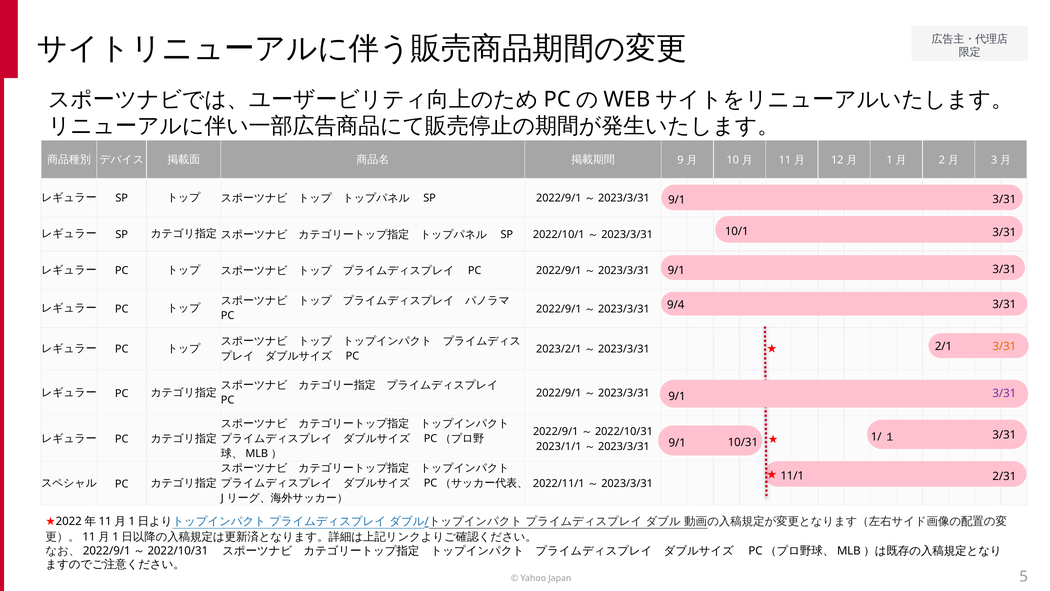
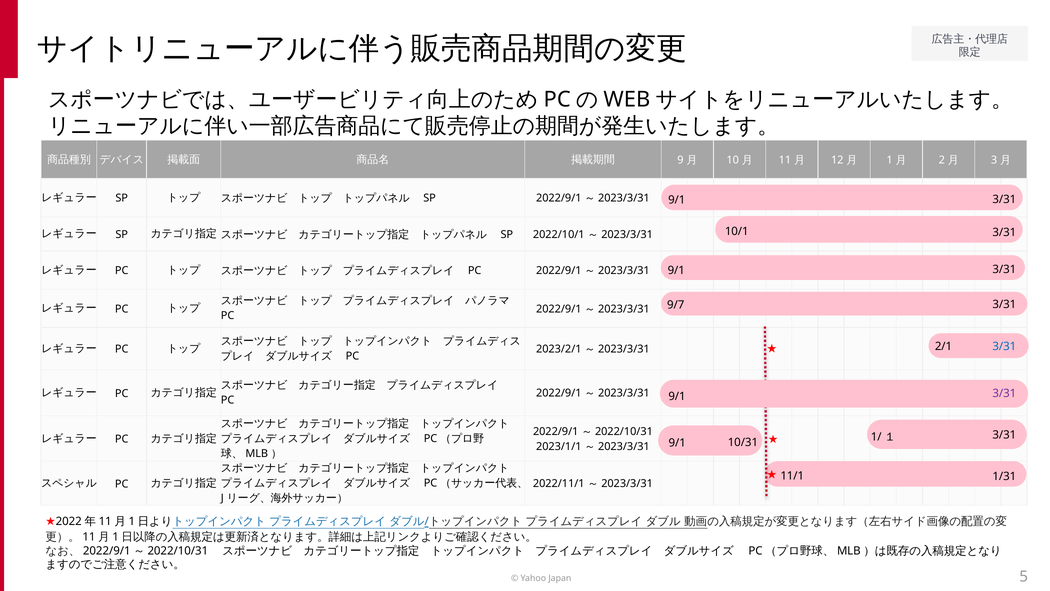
9/4: 9/4 -> 9/7 (676, 305)
3/31 colour: orange -> blue (1004, 346)
2/31: 2/31 -> 1/31 (1004, 476)
